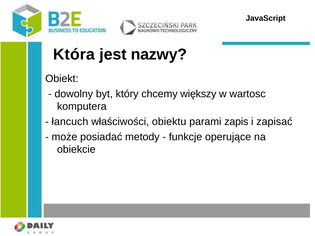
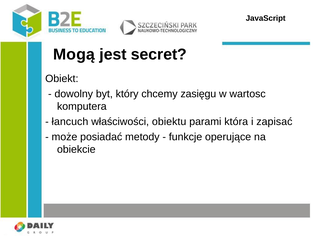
Która: Która -> Mogą (74, 54)
nazwy: nazwy -> secret (159, 54)
większy: większy -> zasięgu (198, 94)
zapis: zapis -> która (236, 122)
